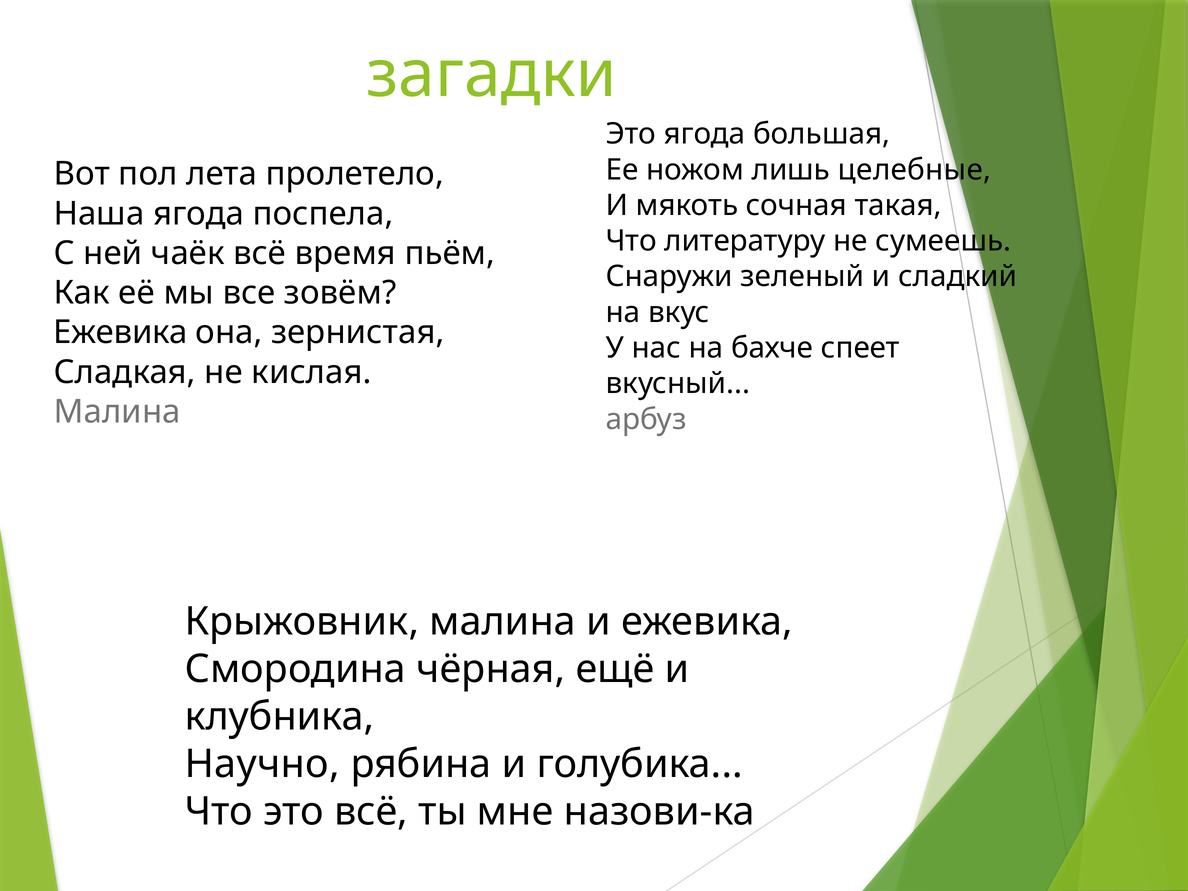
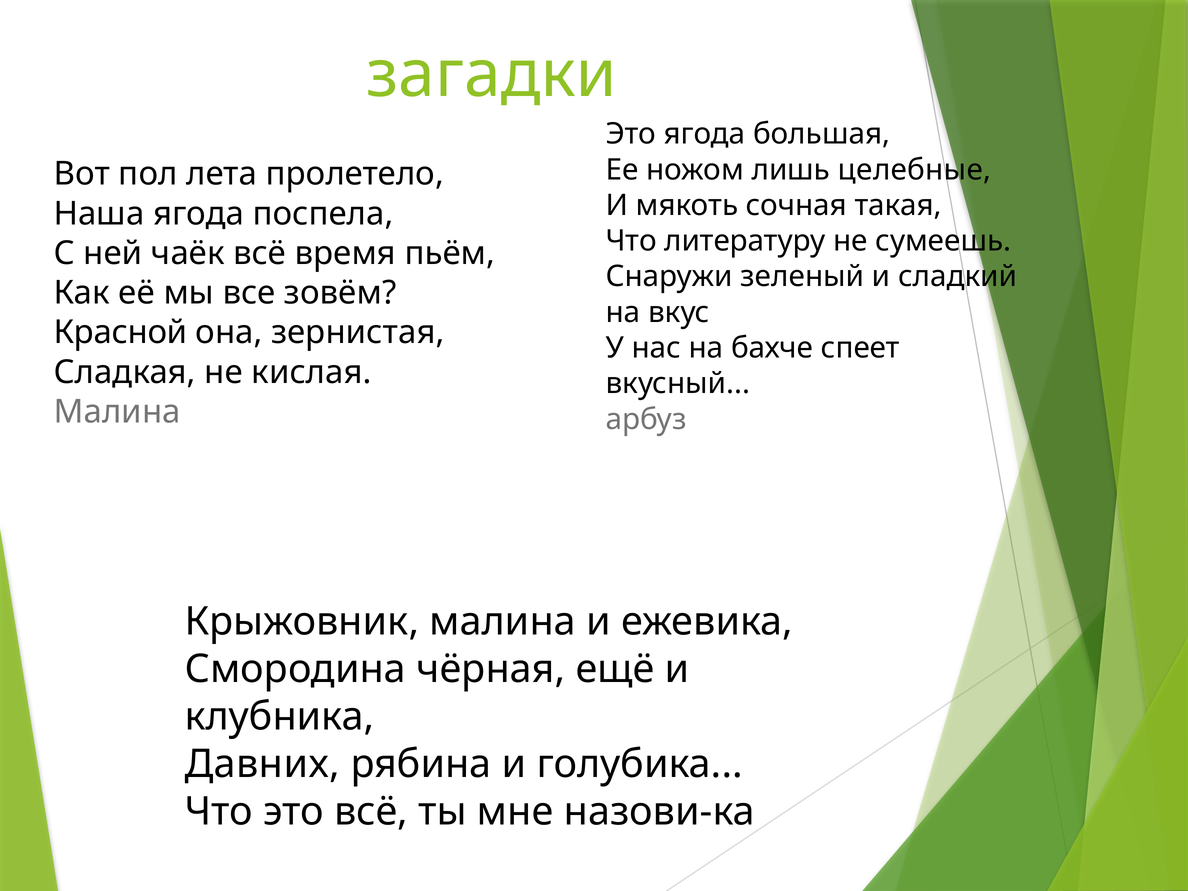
Ежевика: Ежевика -> Красной (120, 333)
Научно: Научно -> Давних (262, 764)
